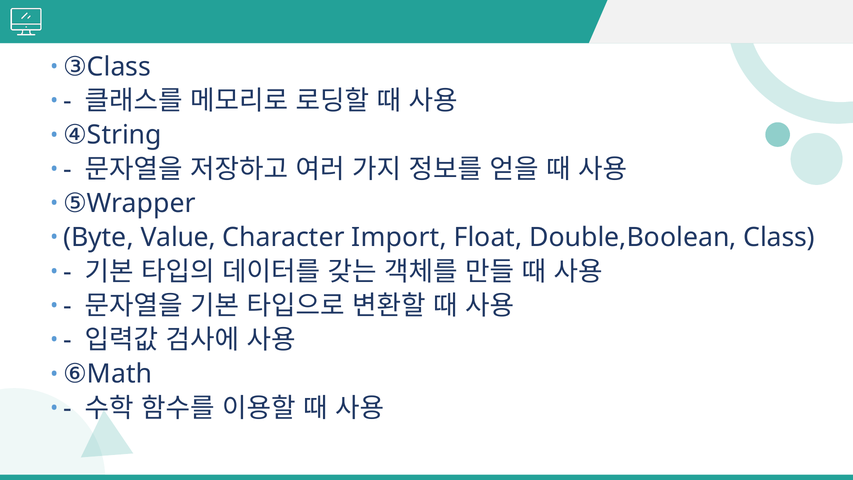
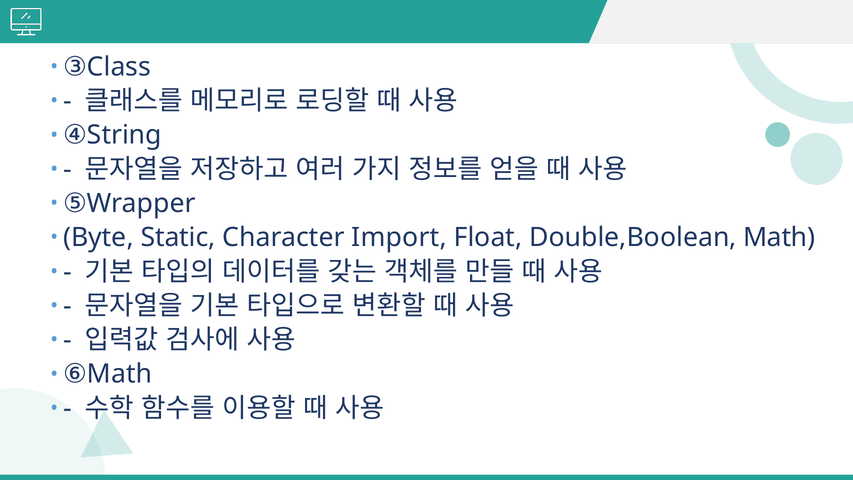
Value: Value -> Static (178, 237)
Double,Boolean Class: Class -> Math (779, 237)
